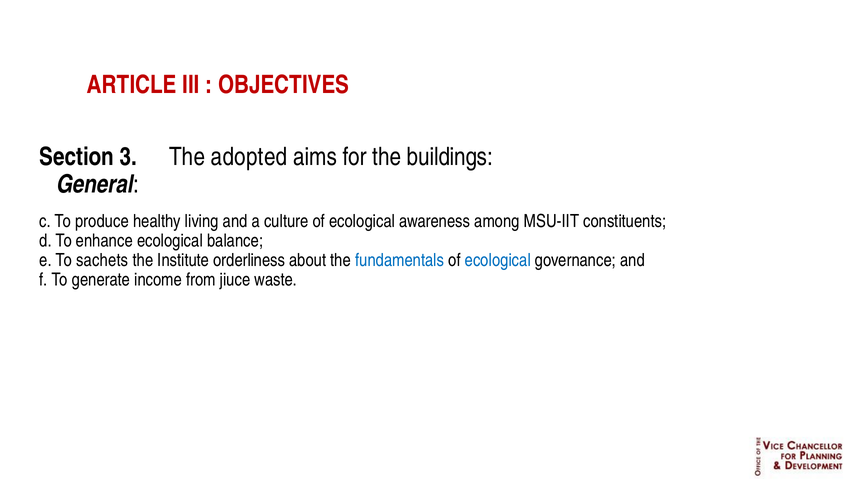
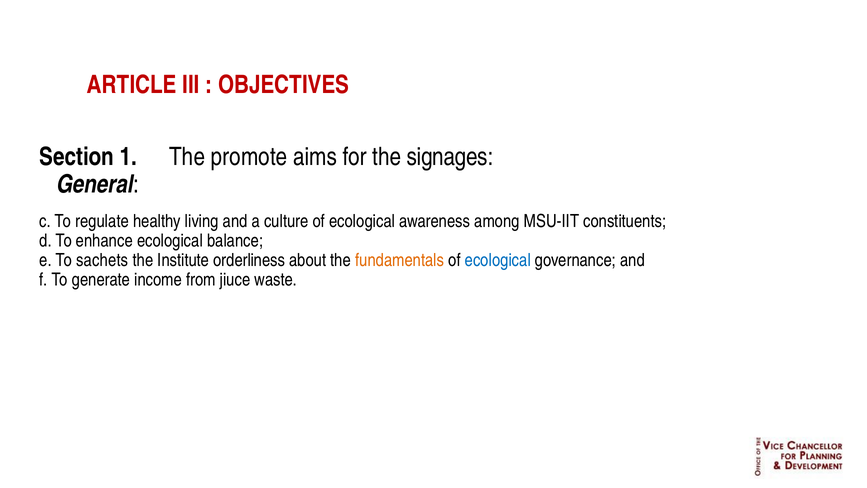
3: 3 -> 1 (129, 157)
adopted: adopted -> promote (249, 157)
buildings: buildings -> signages (450, 157)
produce: produce -> regulate (102, 221)
fundamentals colour: blue -> orange (400, 260)
